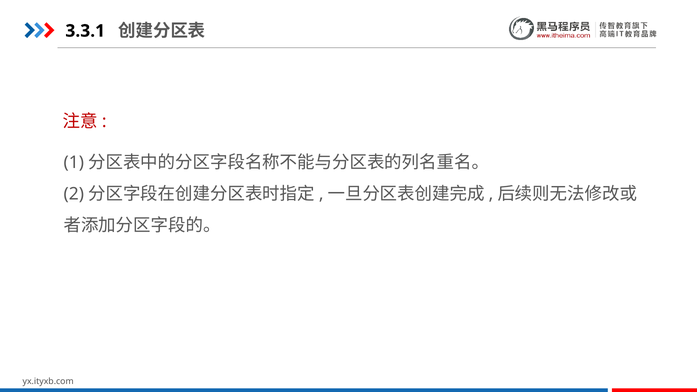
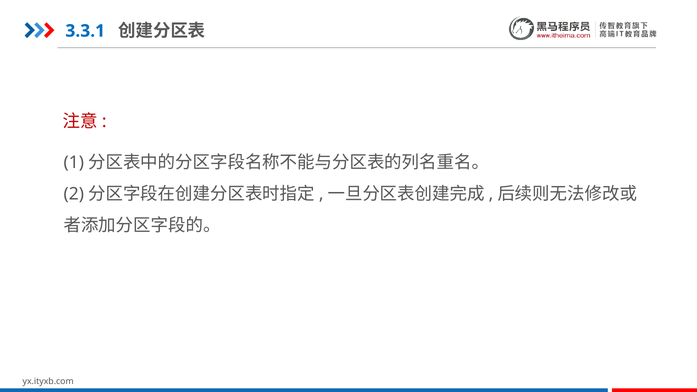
3.3.1 colour: black -> blue (85, 31)
